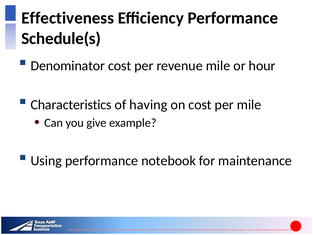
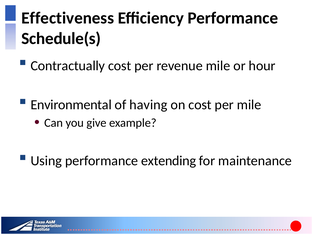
Denominator: Denominator -> Contractually (68, 66)
Characteristics: Characteristics -> Environmental (71, 105)
notebook: notebook -> extending (169, 161)
